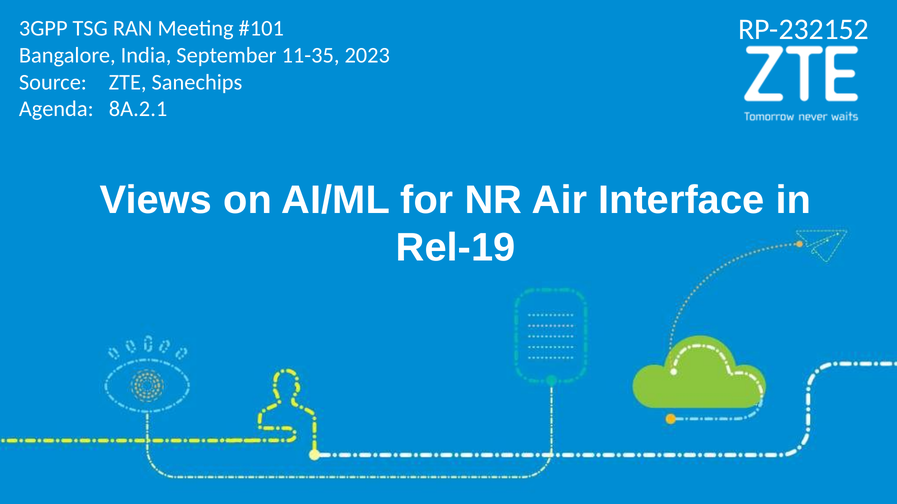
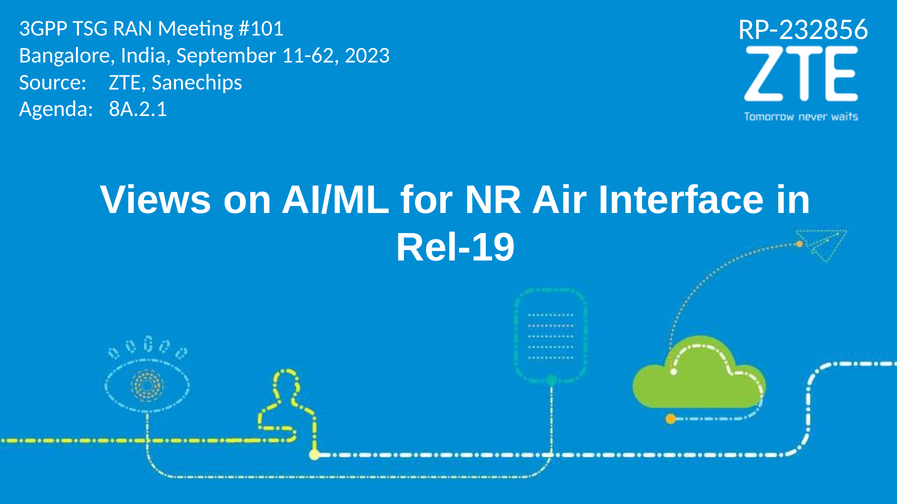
RP-232152: RP-232152 -> RP-232856 (803, 29)
11-35: 11-35 -> 11-62 (311, 55)
